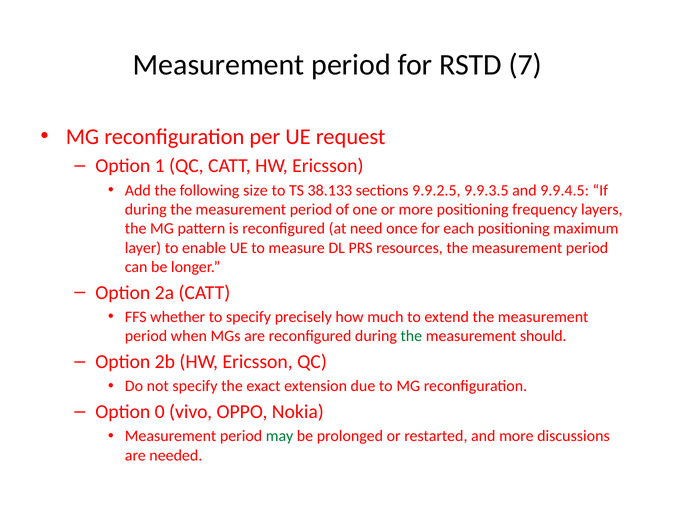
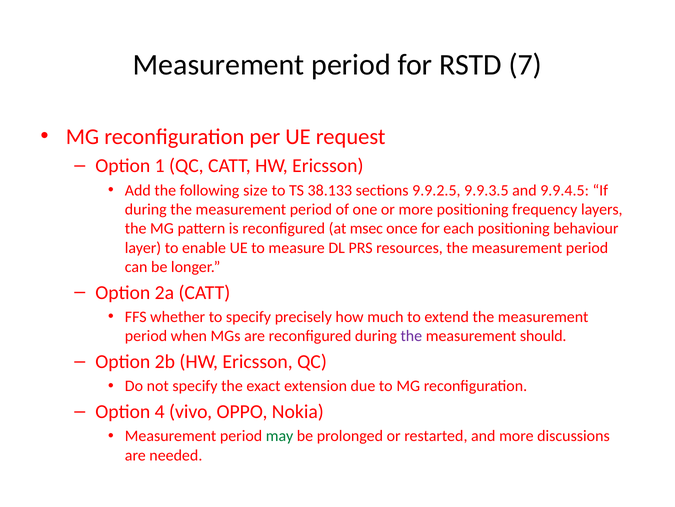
need: need -> msec (366, 228)
maximum: maximum -> behaviour (586, 228)
the colour: green -> purple (411, 336)
0: 0 -> 4 (160, 411)
